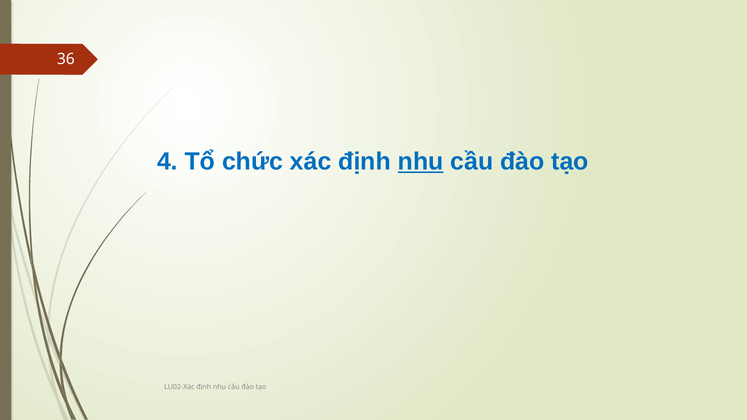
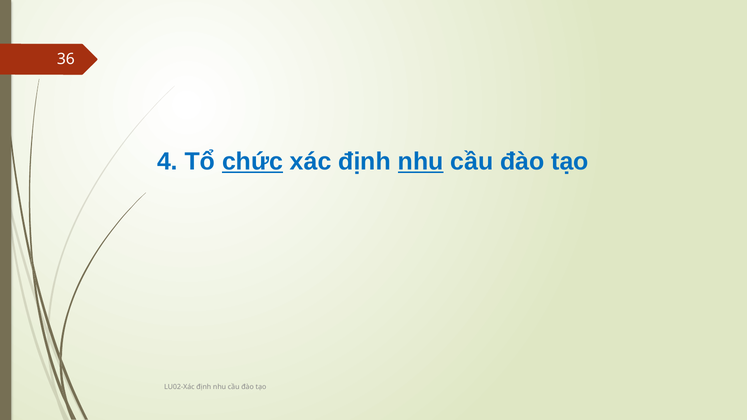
chức underline: none -> present (253, 162)
